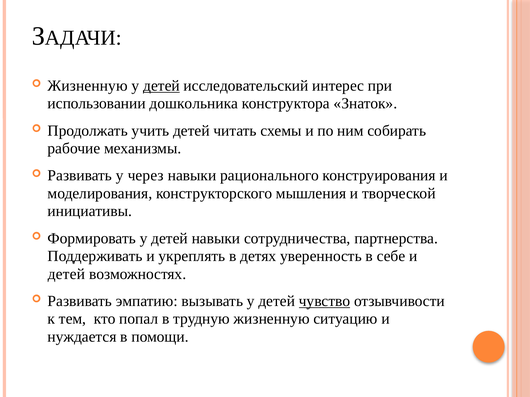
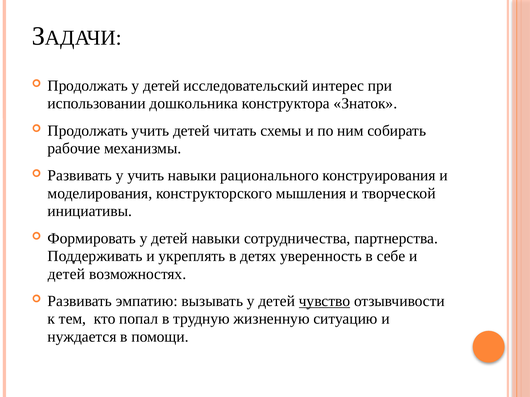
Жизненную: Жизненную -> Продолжать (88, 86)
детей underline: present -> none (162, 86)
у через: через -> учить (146, 176)
